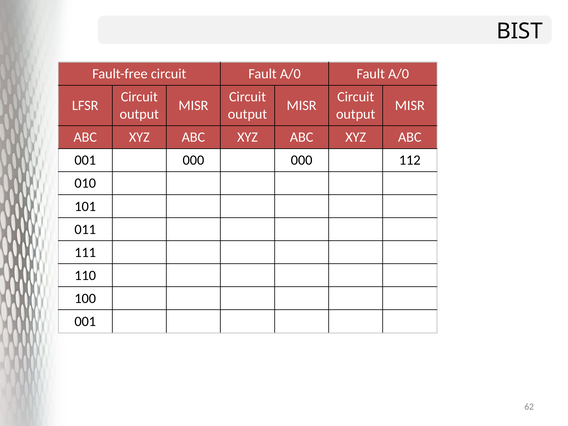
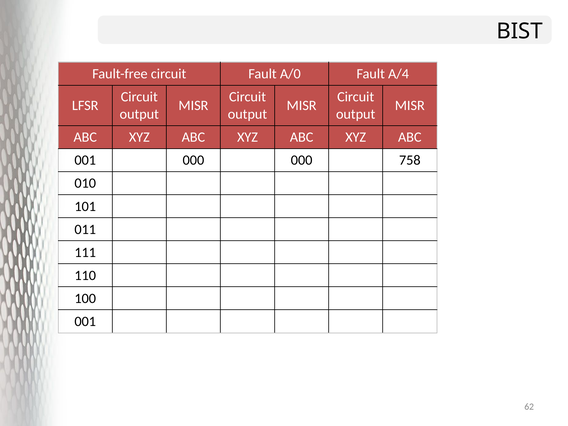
A/0 Fault A/0: A/0 -> A/4 (399, 74)
112: 112 -> 758 (410, 160)
